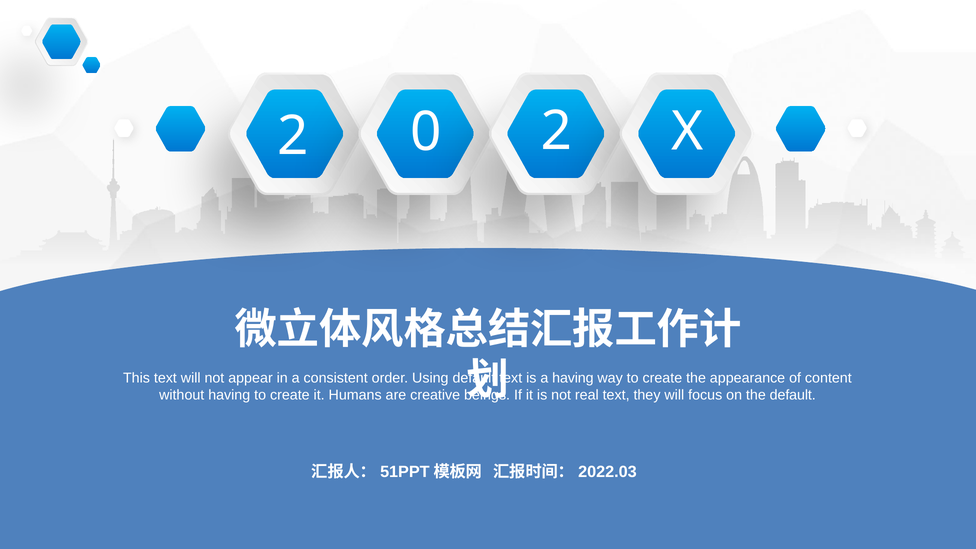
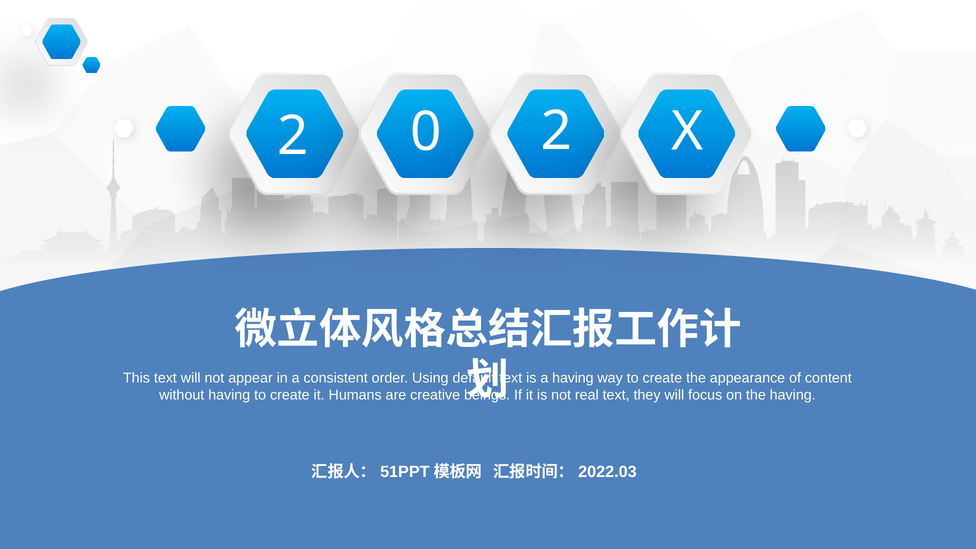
the default: default -> having (793, 395)
